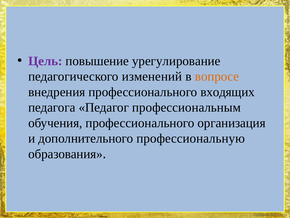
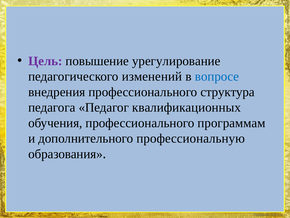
вопросе colour: orange -> blue (217, 76)
входящих: входящих -> структура (228, 92)
профессиональным: профессиональным -> квалификационных (186, 107)
организация: организация -> программам (232, 123)
